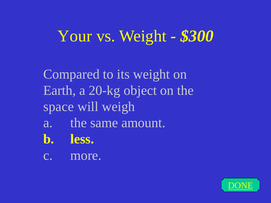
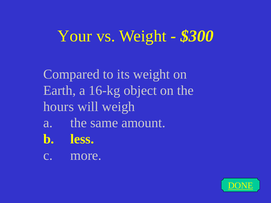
20-kg: 20-kg -> 16-kg (104, 91)
space: space -> hours (59, 107)
